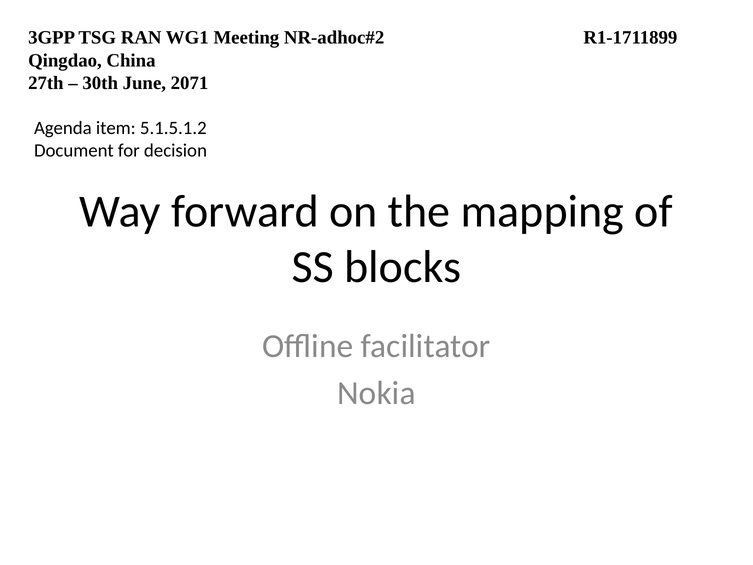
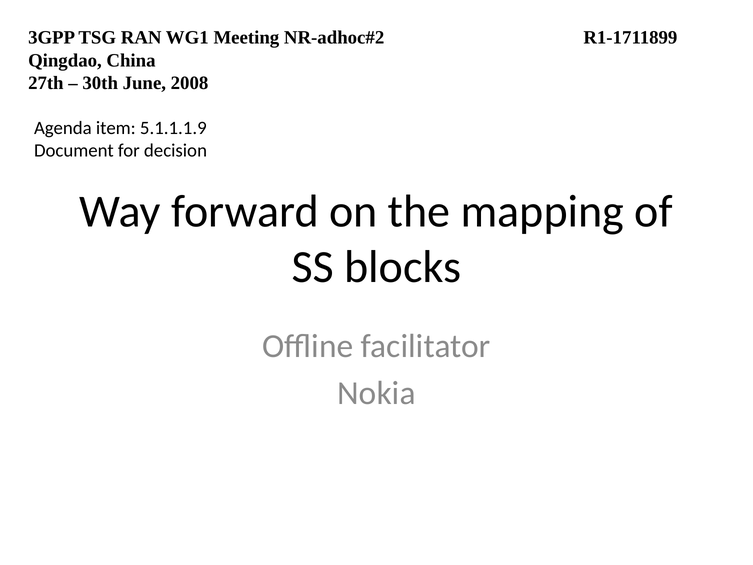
2071: 2071 -> 2008 (190, 83)
5.1.5.1.2: 5.1.5.1.2 -> 5.1.1.1.9 (173, 128)
